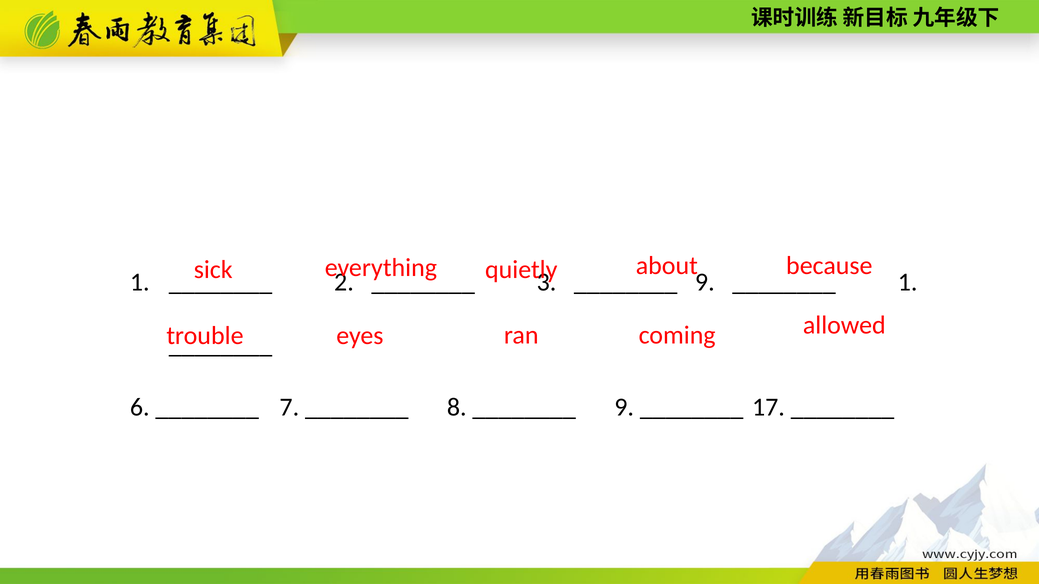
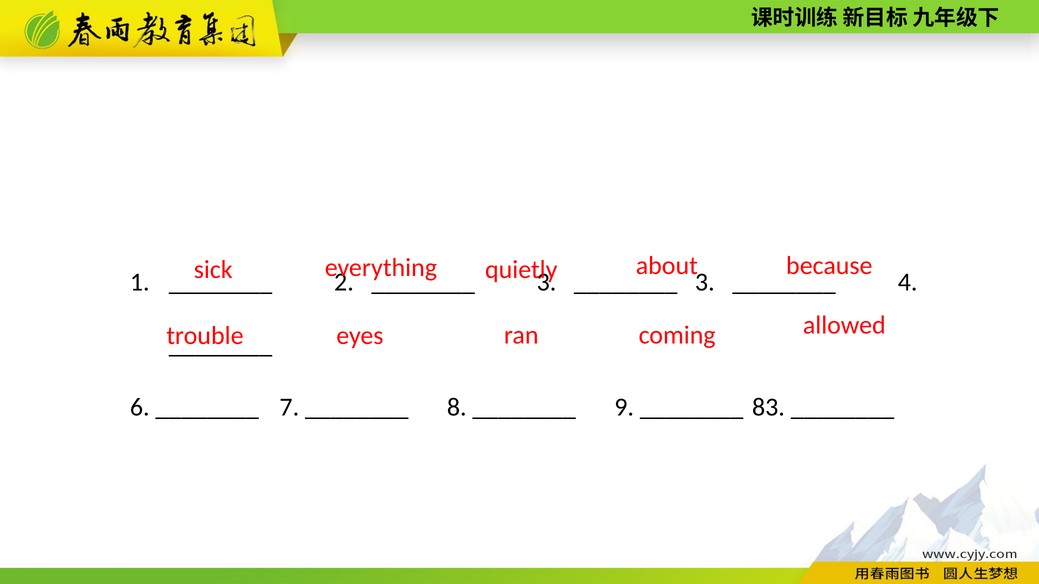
9: 9 -> 3 (705, 283)
1: 1 -> 4 (908, 283)
17: 17 -> 83 (768, 407)
